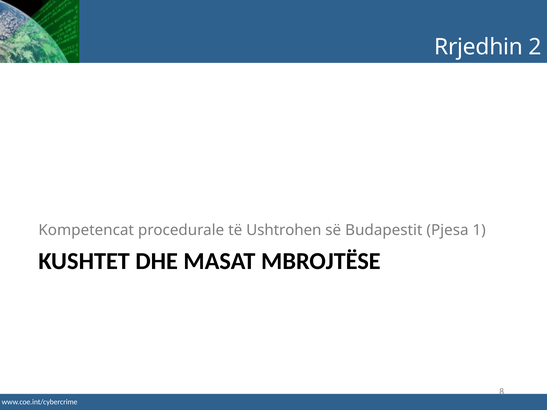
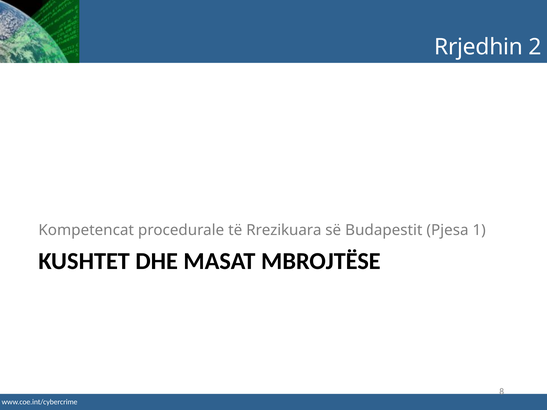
Ushtrohen: Ushtrohen -> Rrezikuara (284, 230)
